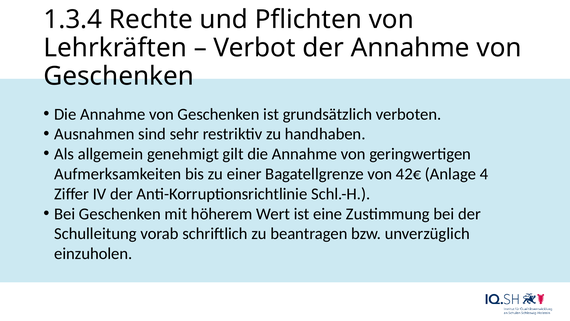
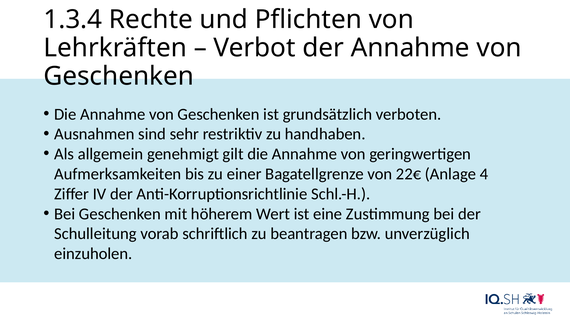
42€: 42€ -> 22€ (409, 174)
